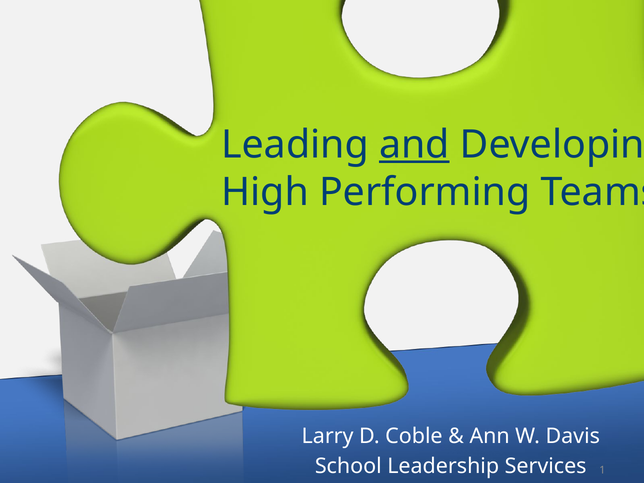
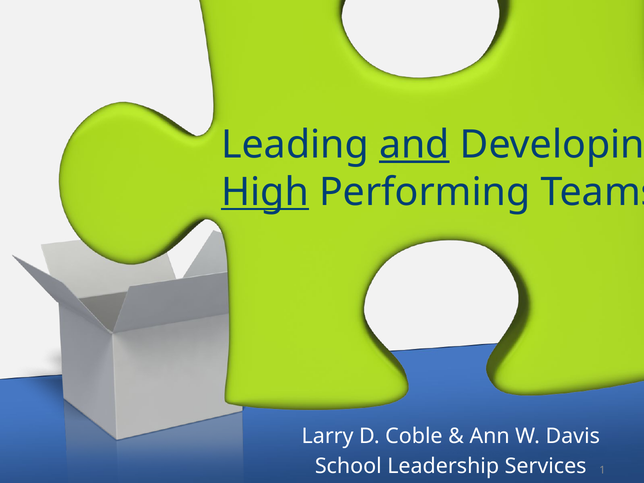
High underline: none -> present (265, 192)
